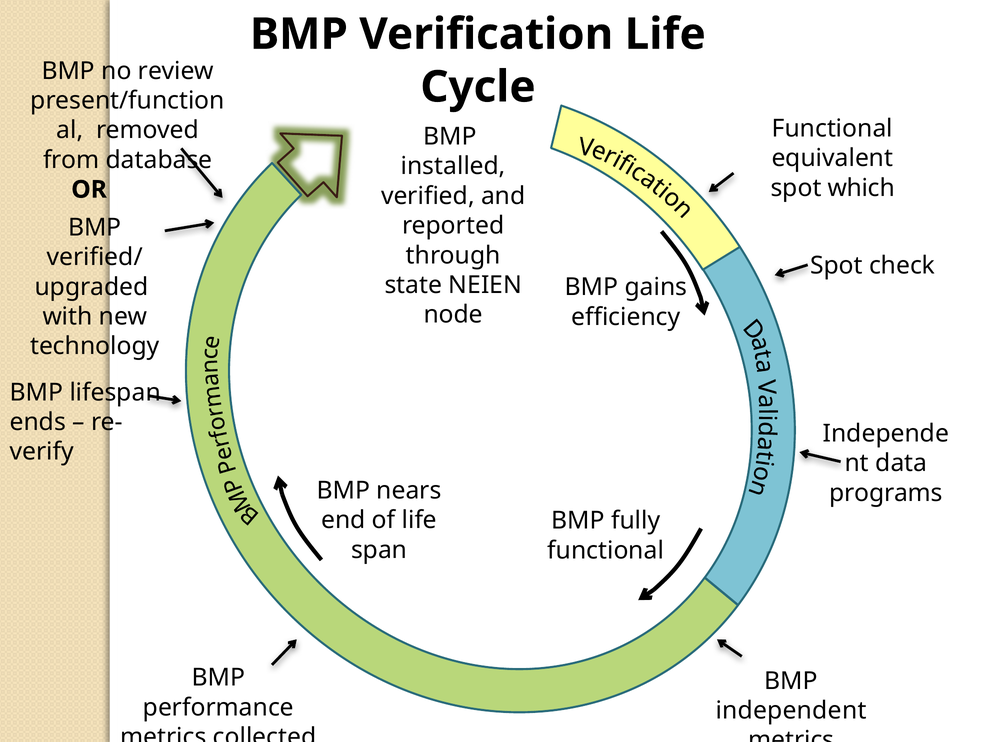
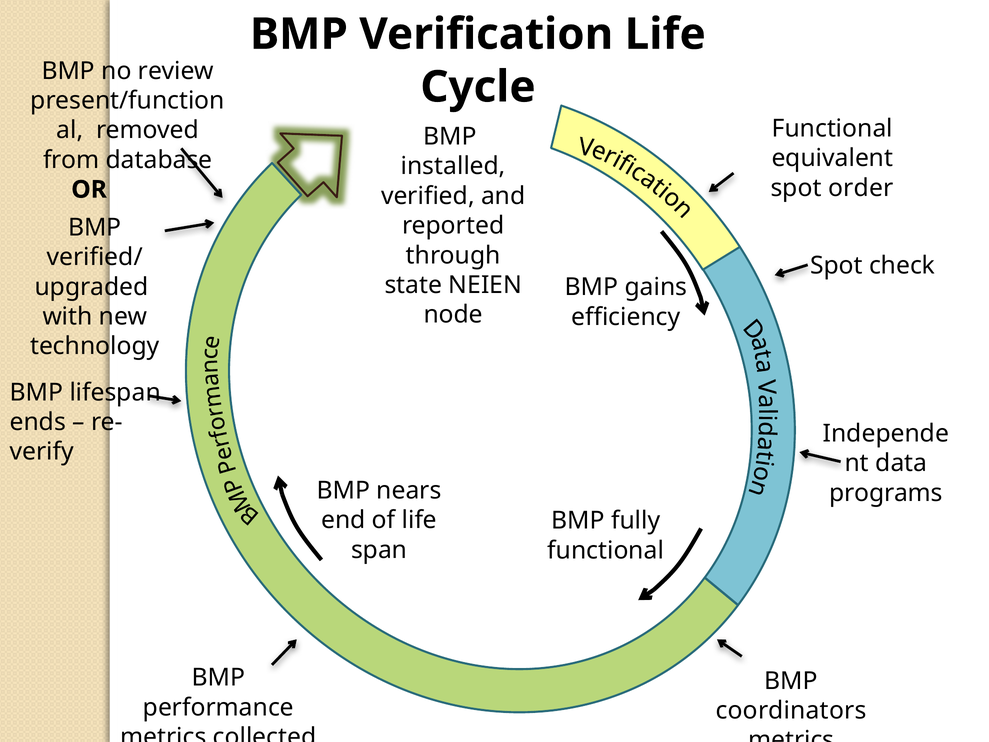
which: which -> order (861, 188)
independent: independent -> coordinators (791, 710)
